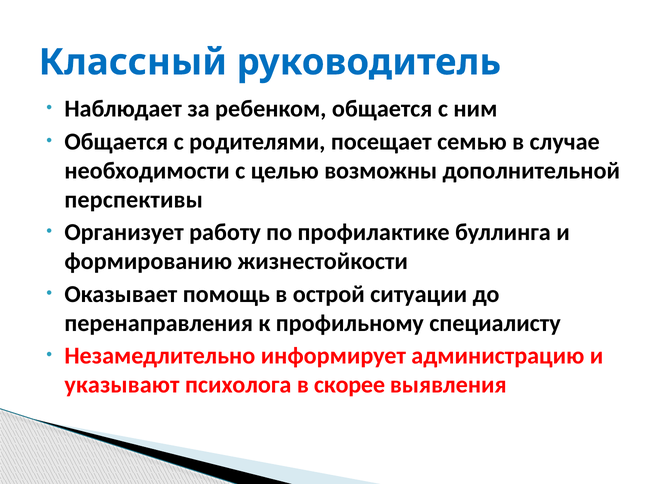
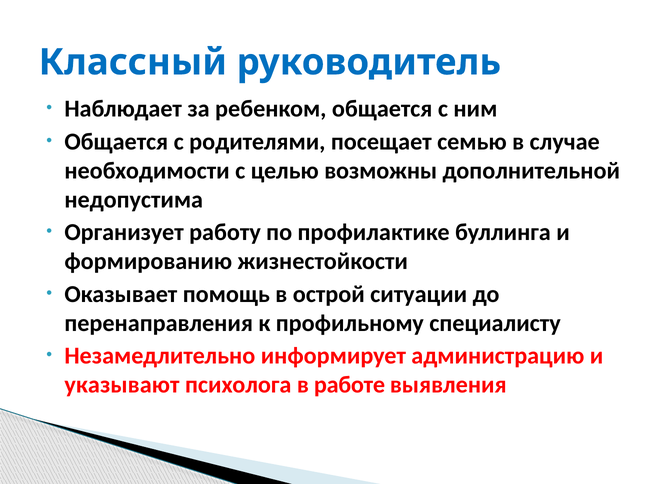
перспективы: перспективы -> недопустима (134, 200)
скорее: скорее -> работе (350, 385)
